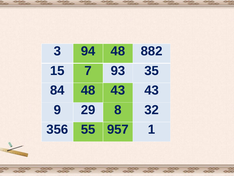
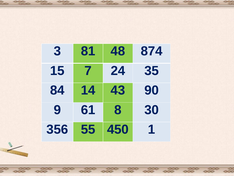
94: 94 -> 81 (88, 51)
882: 882 -> 874 (152, 51)
93: 93 -> 24 (118, 70)
84 48: 48 -> 14 (88, 90)
43 43: 43 -> 90 (152, 90)
29: 29 -> 61 (88, 110)
32: 32 -> 30 (152, 110)
957: 957 -> 450 (118, 129)
